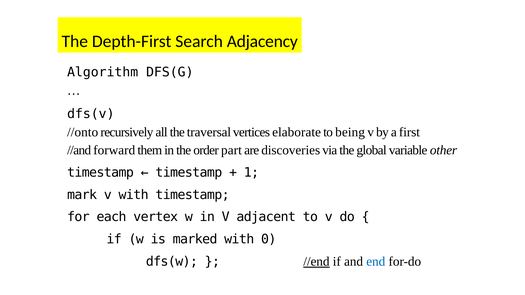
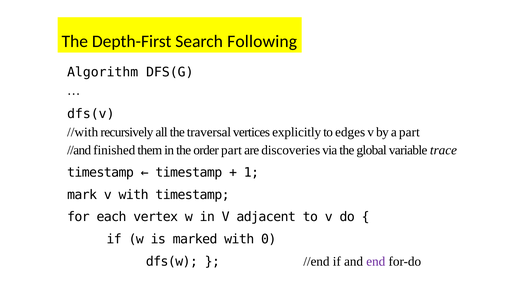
Adjacency: Adjacency -> Following (262, 41)
//onto: //onto -> //with (83, 132)
elaborate: elaborate -> explicitly (297, 132)
being: being -> edges (350, 132)
a first: first -> part (409, 132)
forward: forward -> finished (114, 150)
other: other -> trace (443, 150)
//end underline: present -> none (316, 262)
end colour: blue -> purple (376, 262)
